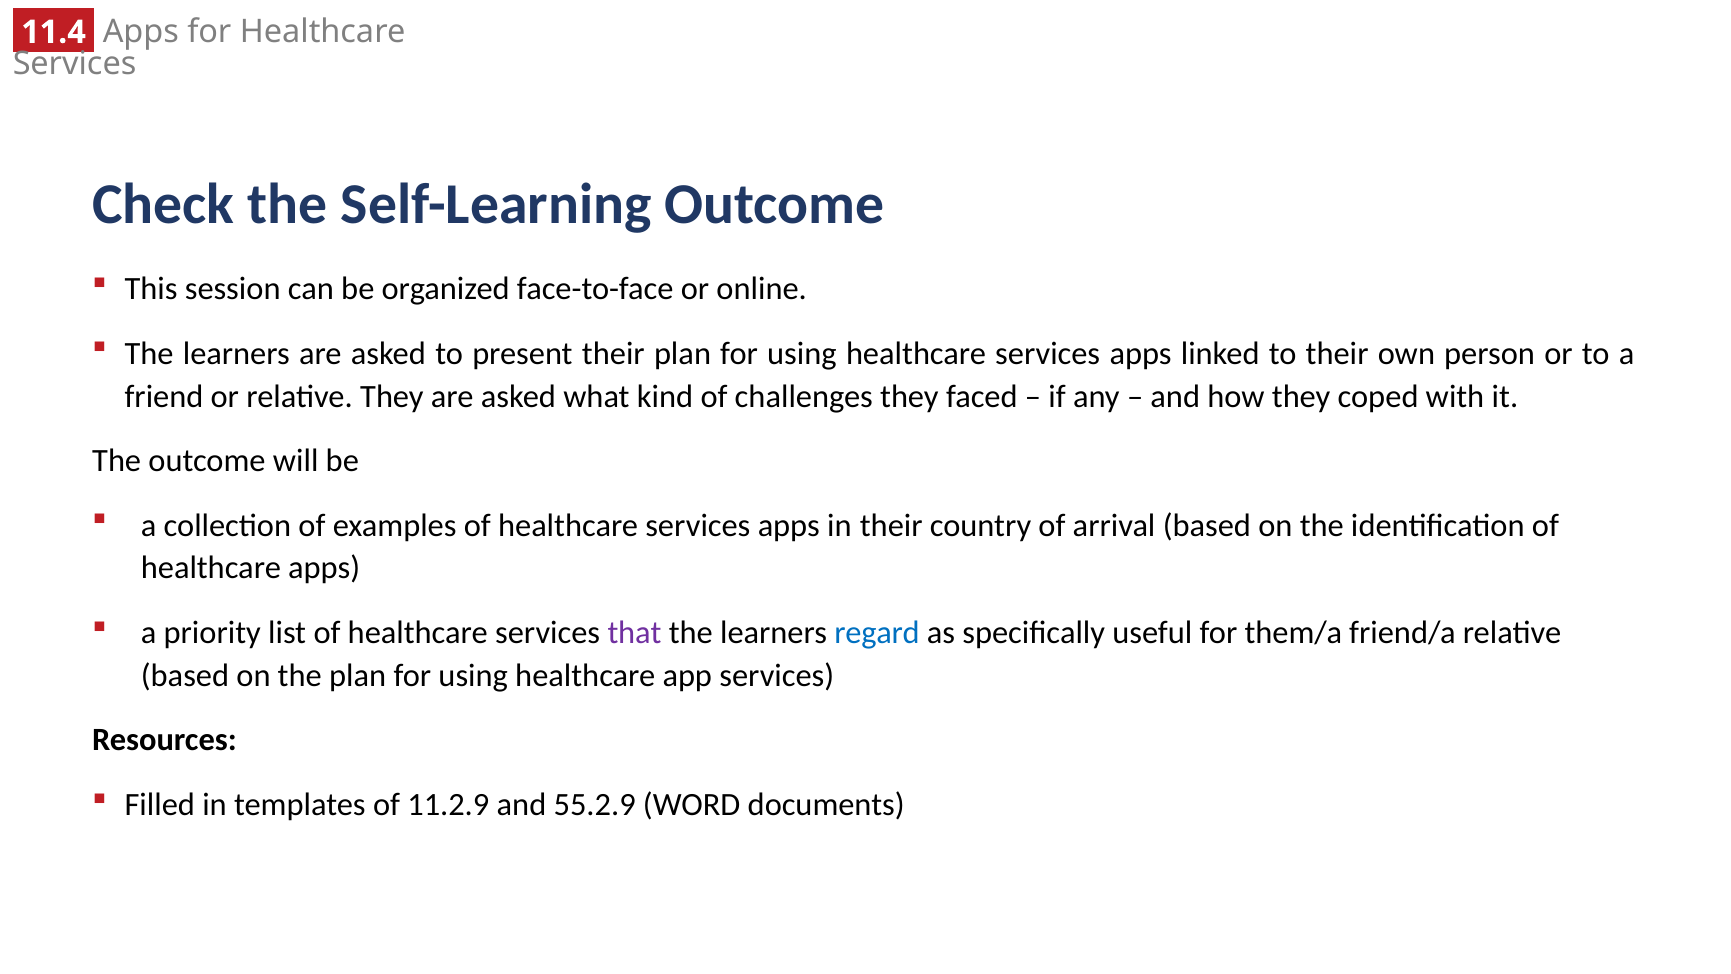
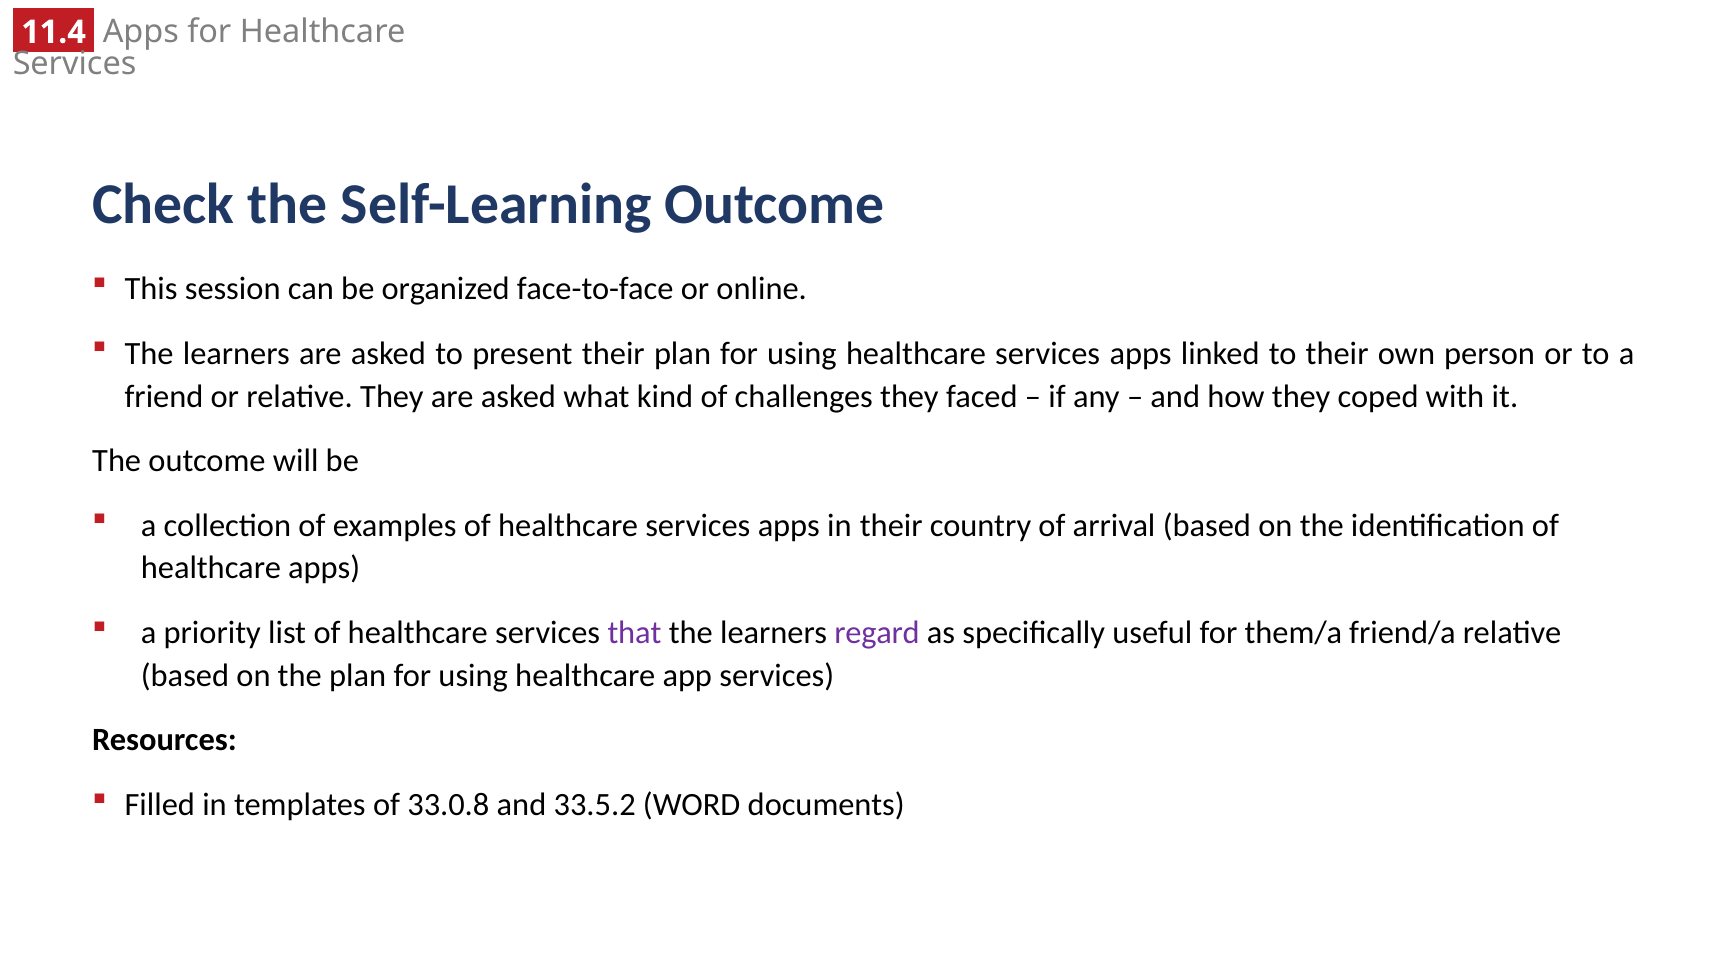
regard colour: blue -> purple (877, 633)
11.2.9: 11.2.9 -> 33.0.8 (448, 804)
55.2.9: 55.2.9 -> 33.5.2 (595, 804)
